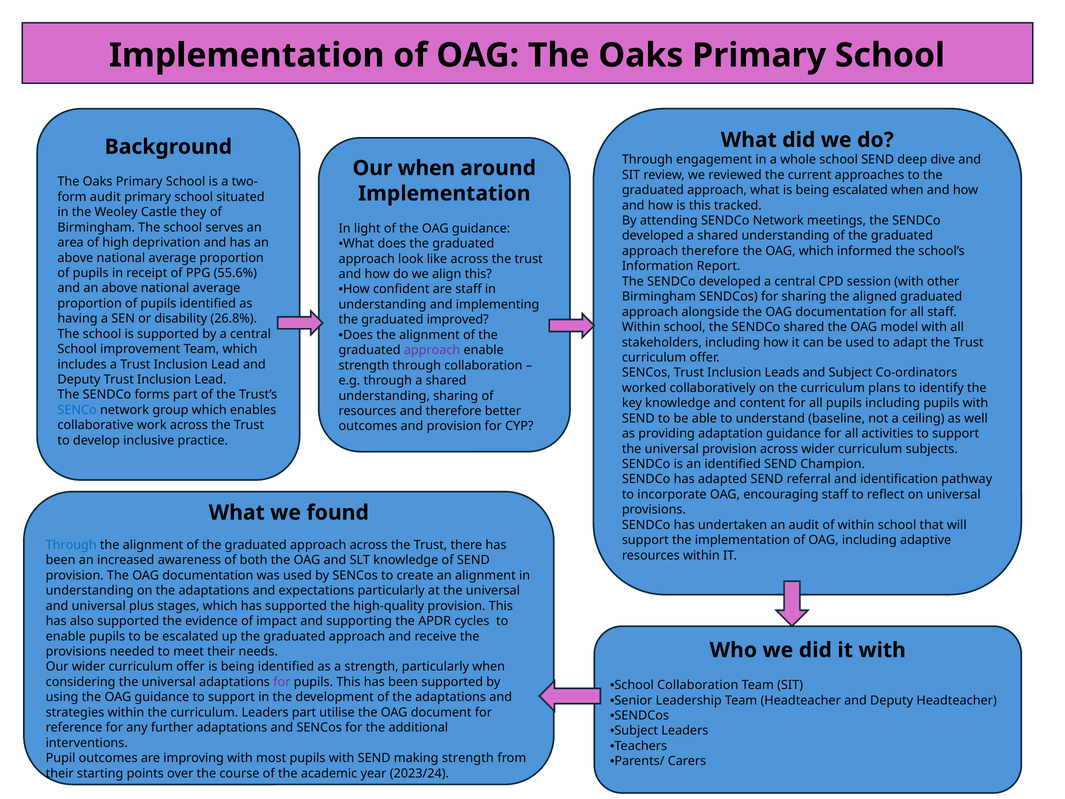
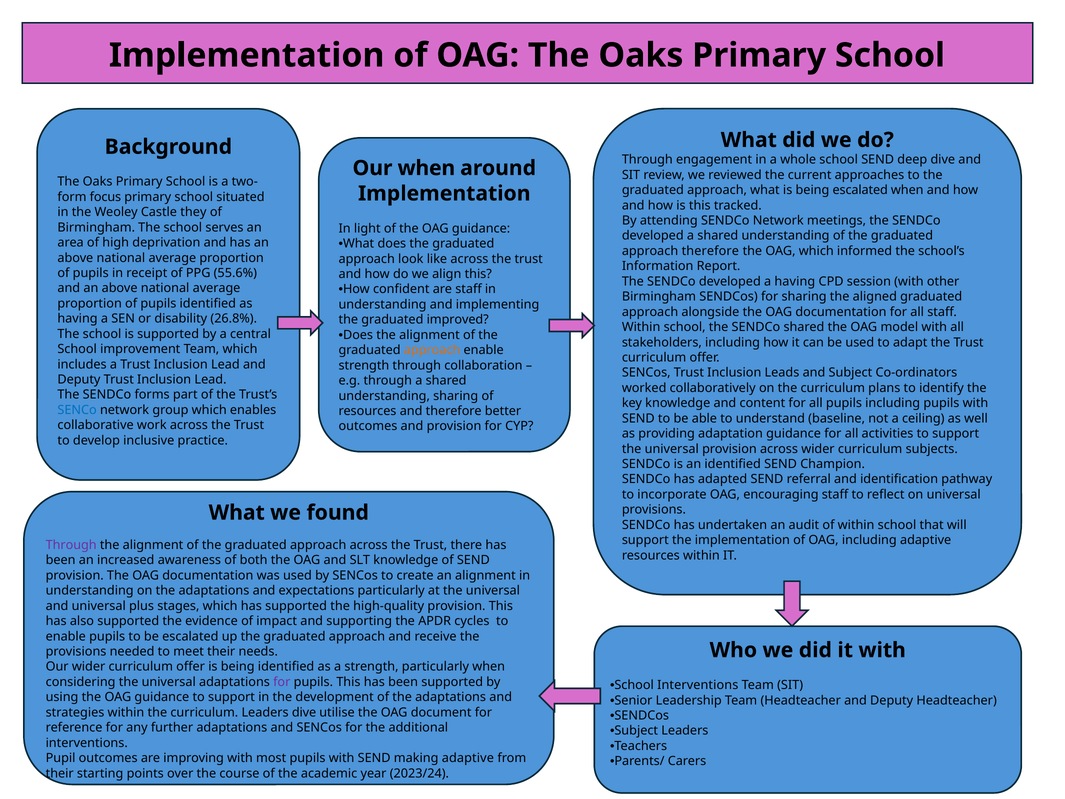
audit: audit -> focus (105, 197)
developed a central: central -> having (795, 281)
approach colour: purple -> orange (432, 350)
Through colour: blue -> purple (71, 545)
School Collaboration: Collaboration -> Interventions (698, 685)
Leaders part: part -> dive (304, 712)
making strength: strength -> adaptive (468, 758)
